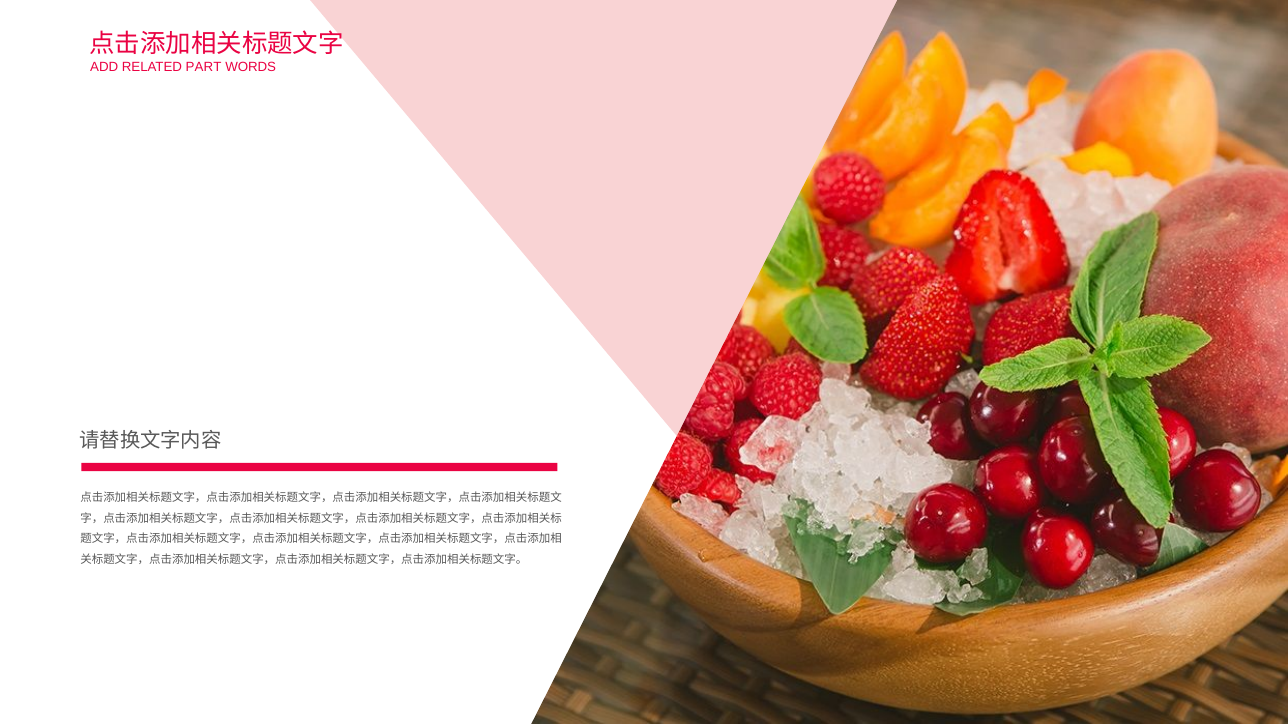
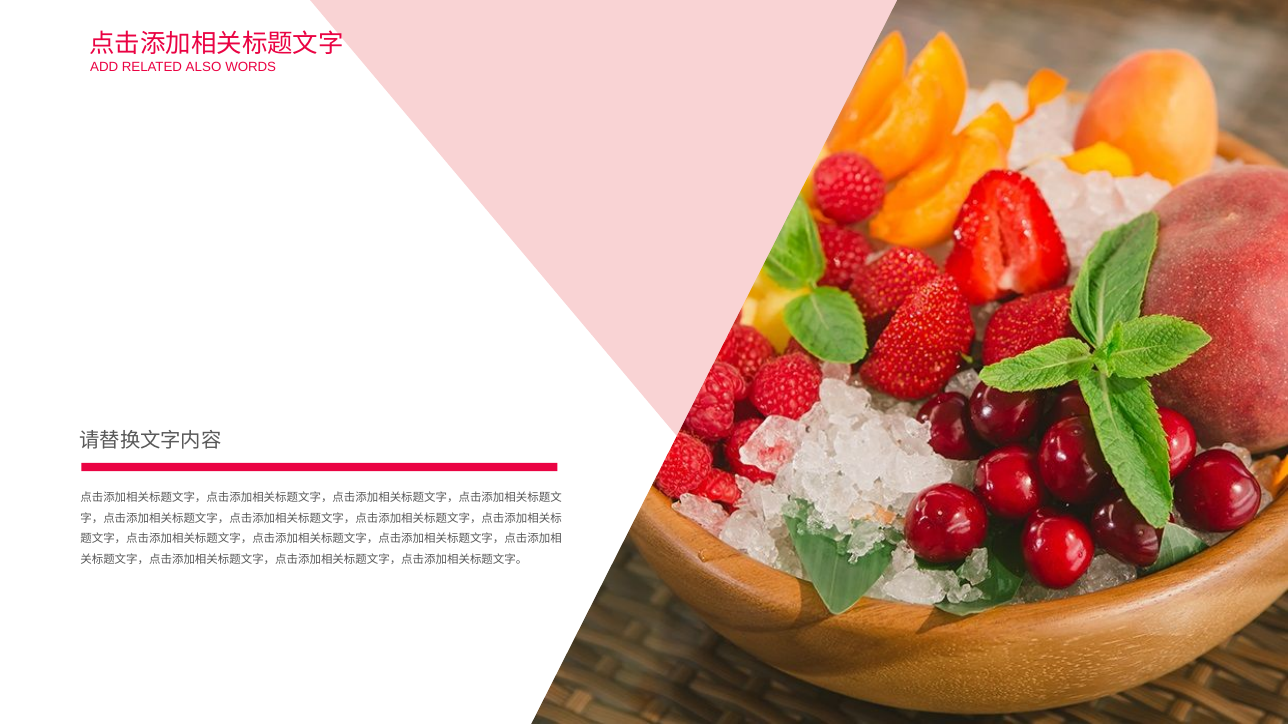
PART: PART -> ALSO (204, 68)
